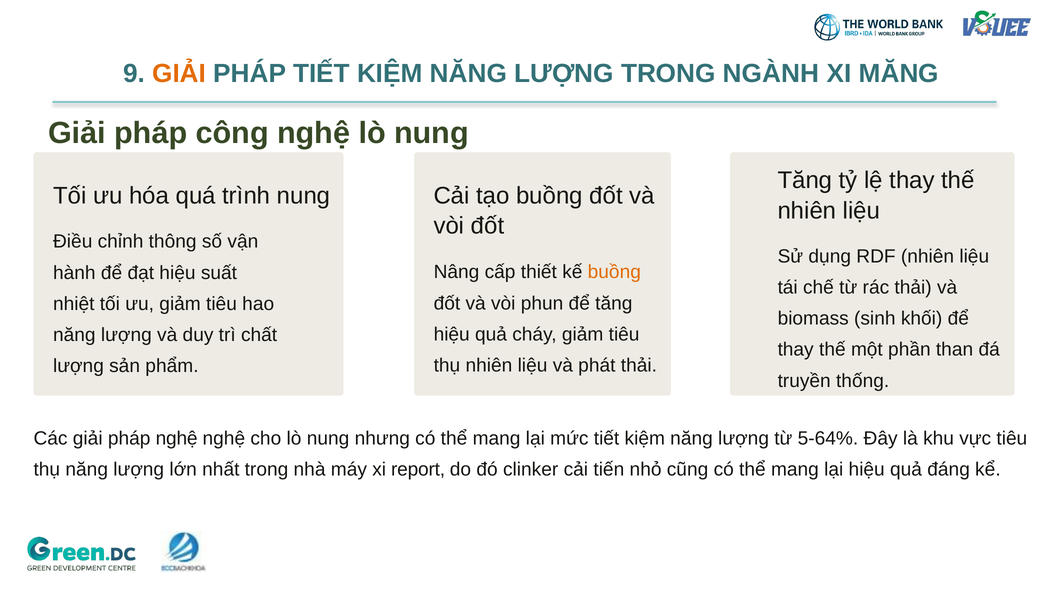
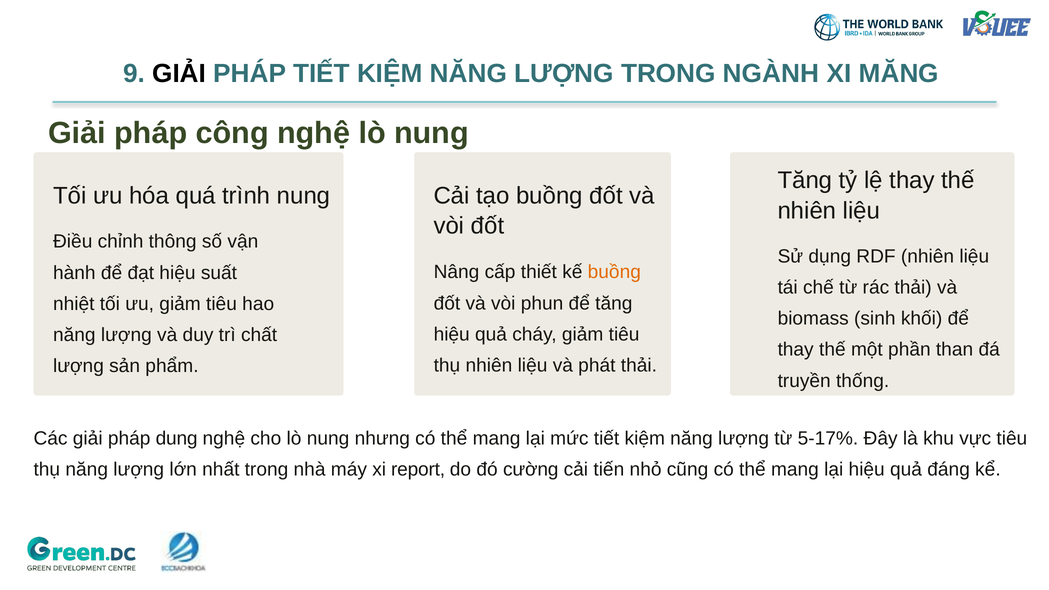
GIẢI colour: orange -> black (179, 73)
pháp nghệ: nghệ -> dung (177, 439)
5-64%: 5-64% -> 5-17% (828, 439)
clinker: clinker -> cường (531, 470)
